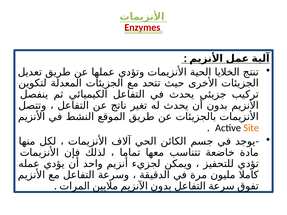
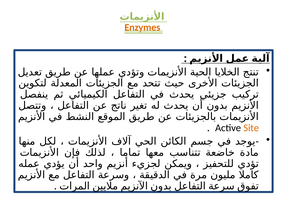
Enzymes colour: red -> orange (142, 27)
